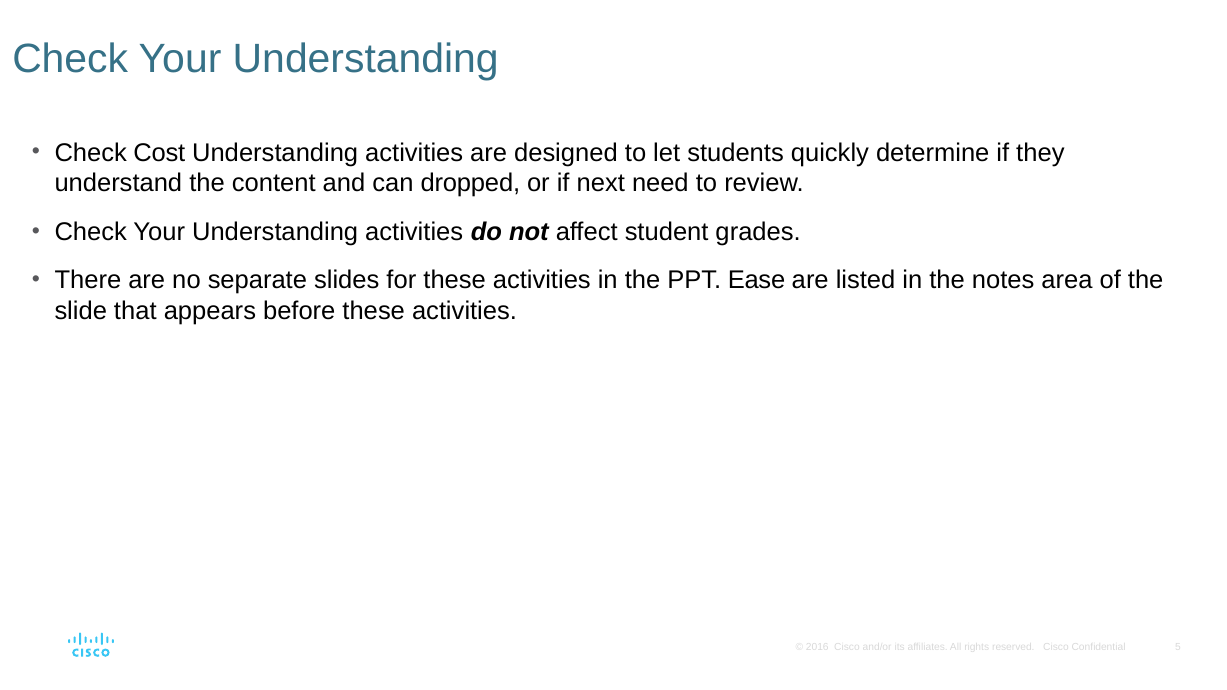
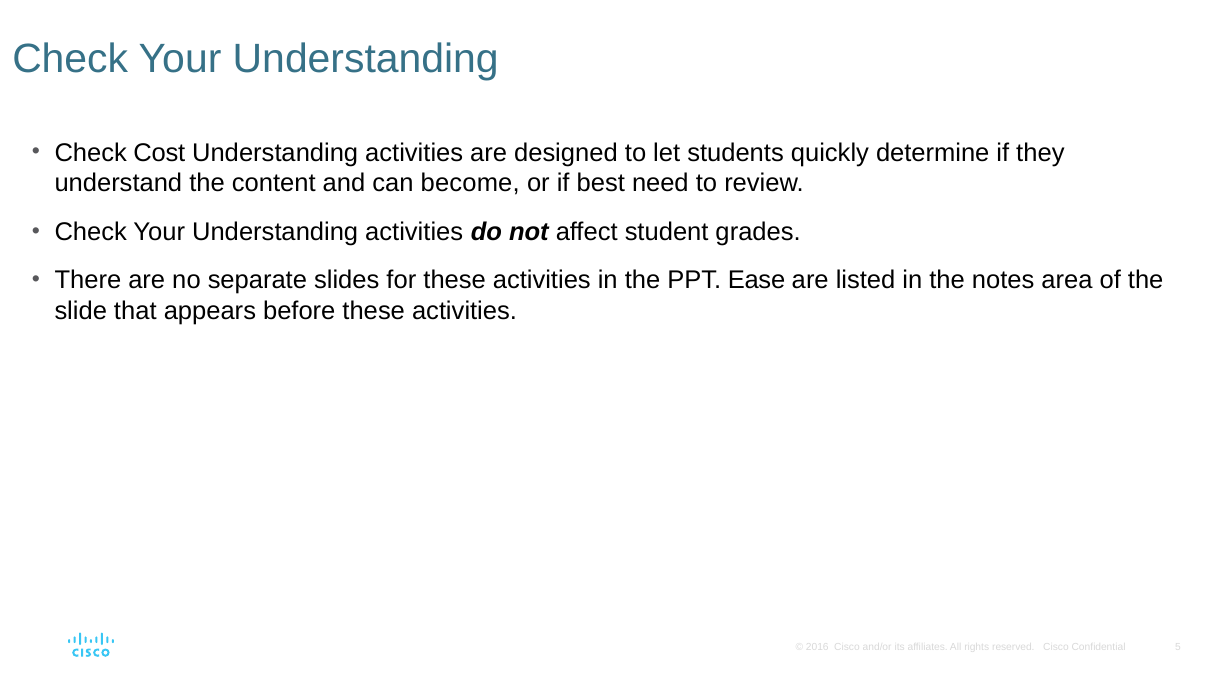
dropped: dropped -> become (470, 183)
next: next -> best (601, 183)
